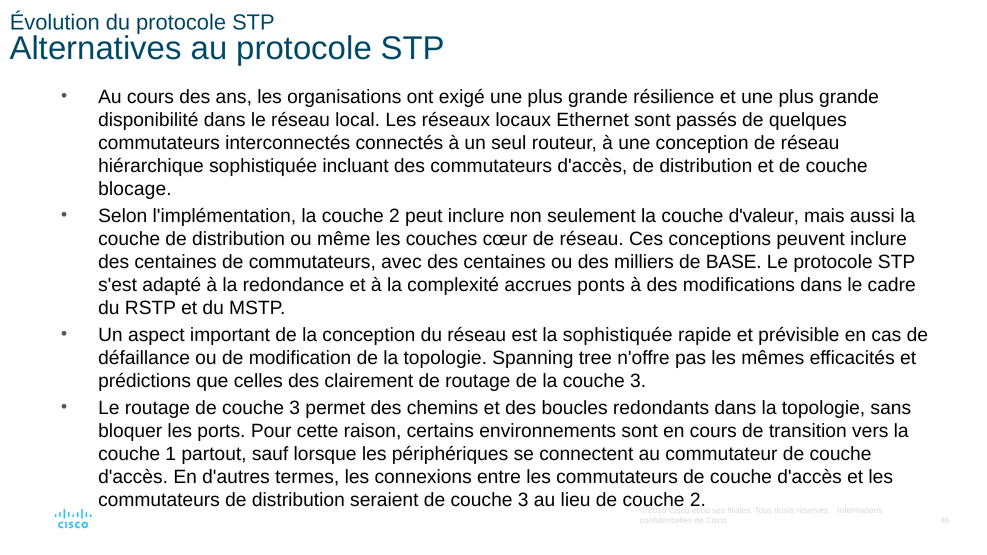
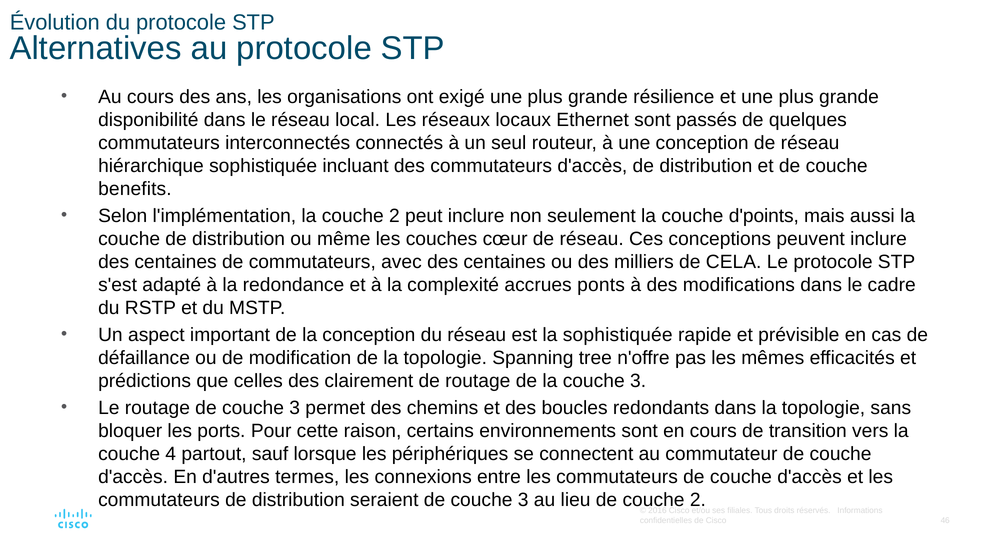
blocage: blocage -> benefits (135, 189)
d'valeur: d'valeur -> d'points (764, 216)
BASE: BASE -> CELA (734, 262)
1: 1 -> 4 (171, 454)
